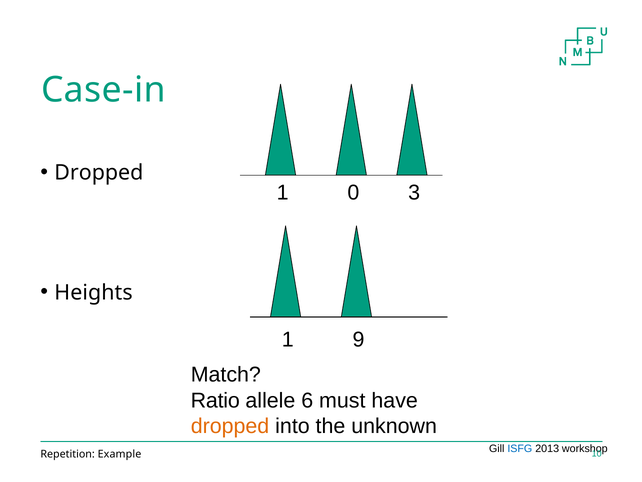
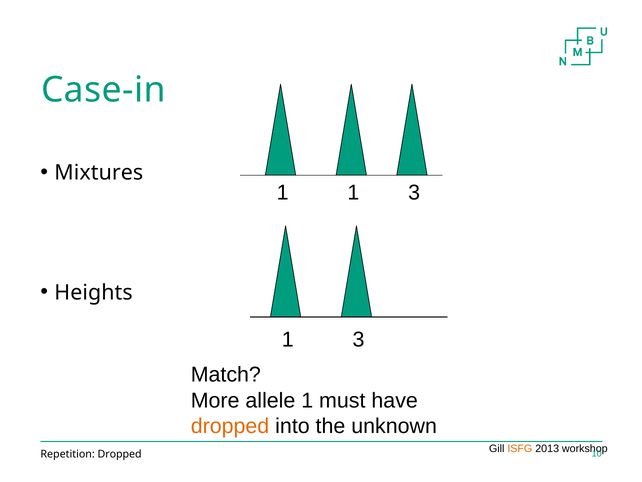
Dropped: Dropped -> Mixtures (99, 172)
1 0: 0 -> 1 (353, 192)
9: 9 -> 3 (359, 339)
Ratio: Ratio -> More (215, 400)
allele 6: 6 -> 1 (307, 400)
ISFG colour: blue -> orange (520, 448)
Repetition Example: Example -> Dropped (120, 454)
